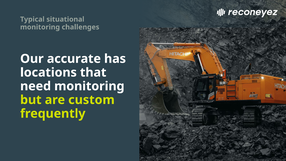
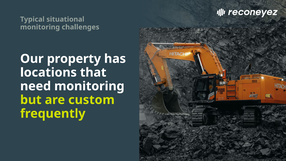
accurate: accurate -> property (74, 59)
